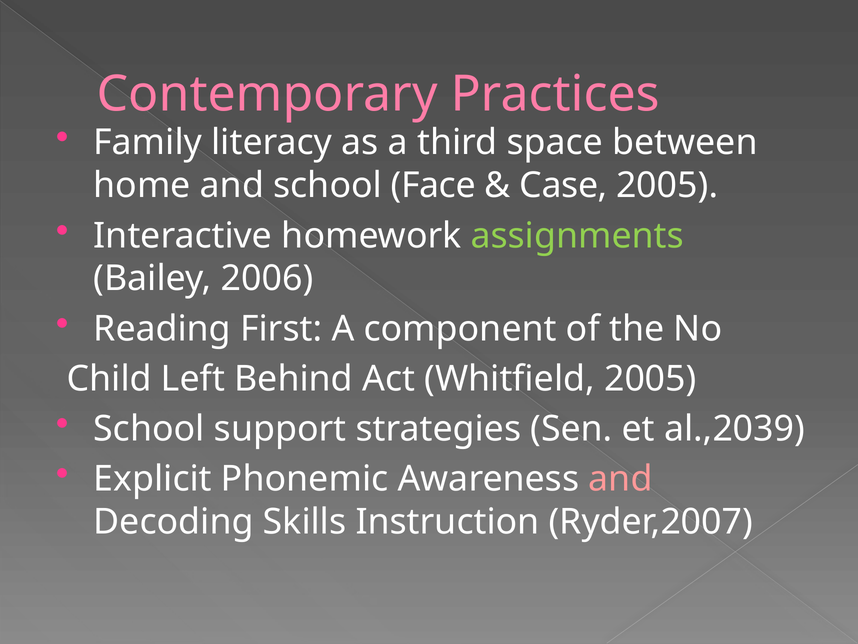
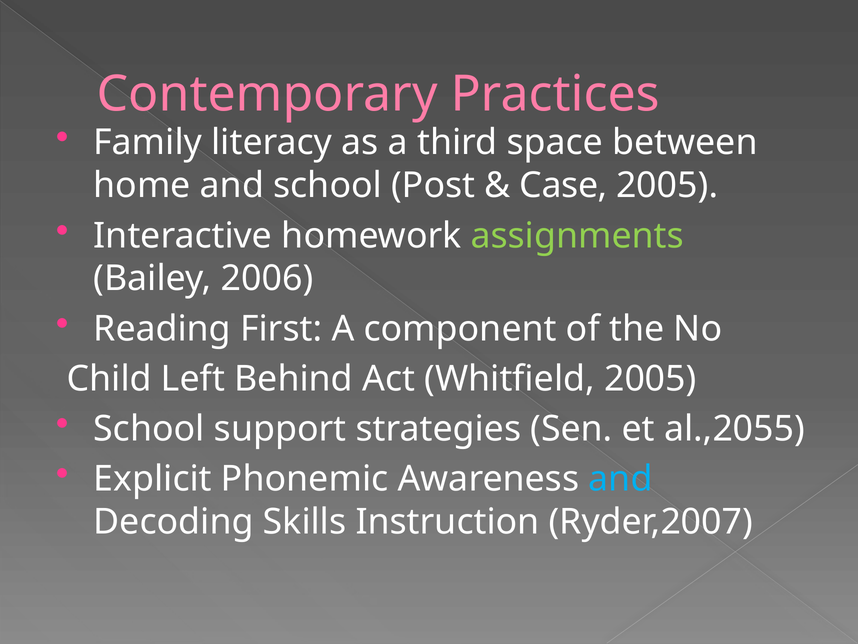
Face: Face -> Post (433, 185)
al.,2039: al.,2039 -> al.,2055 (735, 429)
and colour: pink -> light blue (620, 479)
